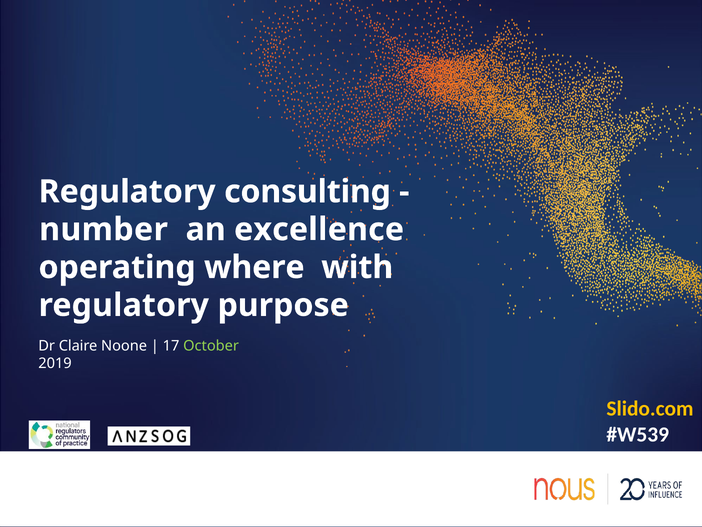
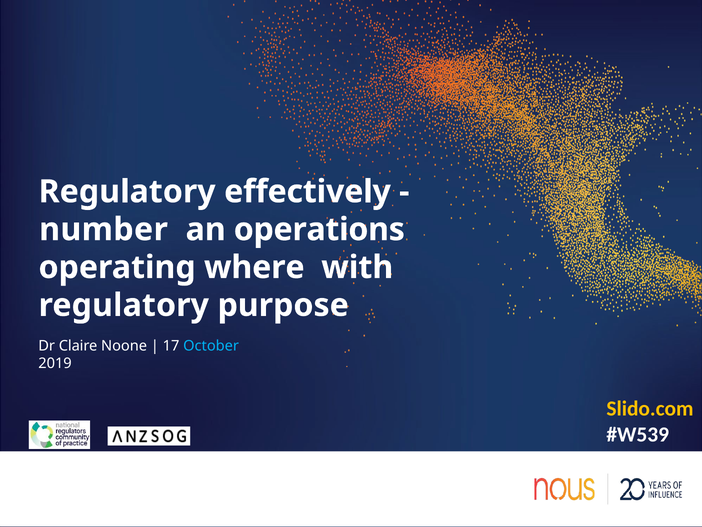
consulting: consulting -> effectively (307, 191)
excellence: excellence -> operations (319, 229)
October colour: light green -> light blue (211, 345)
